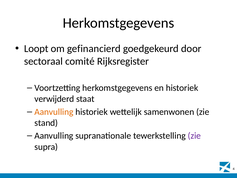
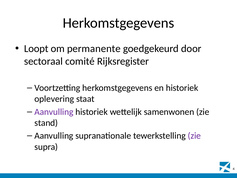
gefinancierd: gefinancierd -> permanente (94, 49)
verwijderd: verwijderd -> oplevering (54, 99)
Aanvulling colour: orange -> purple (54, 112)
